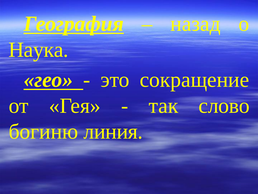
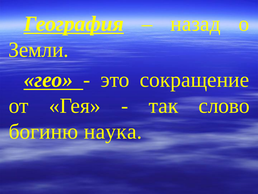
Наука: Наука -> Земли (38, 50)
линия: линия -> наука (113, 131)
